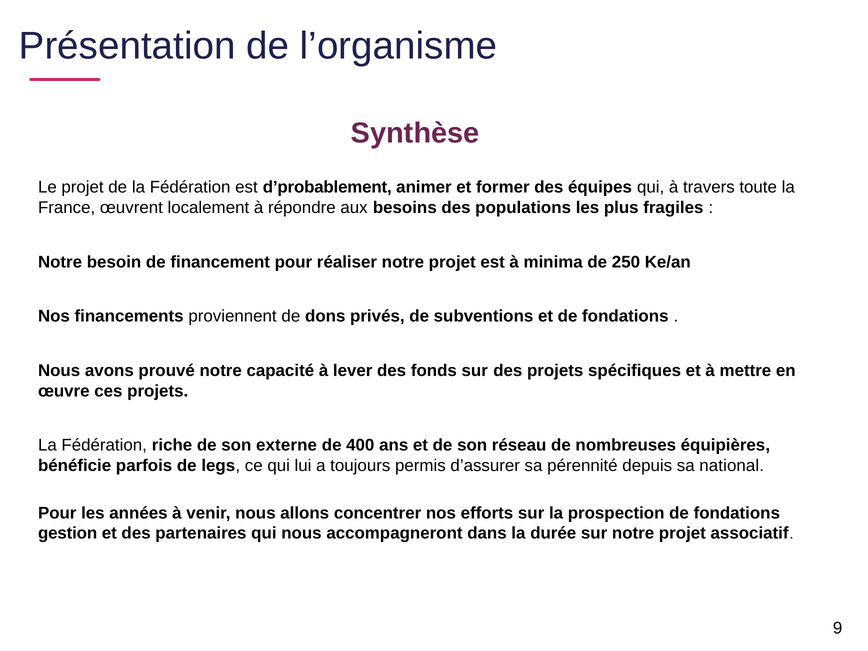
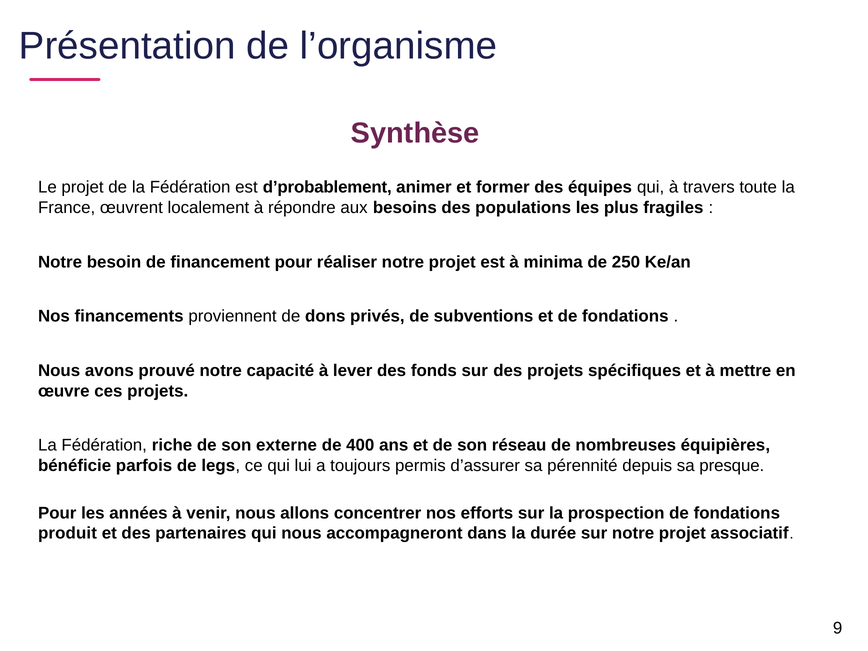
national: national -> presque (732, 466)
gestion: gestion -> produit (67, 533)
